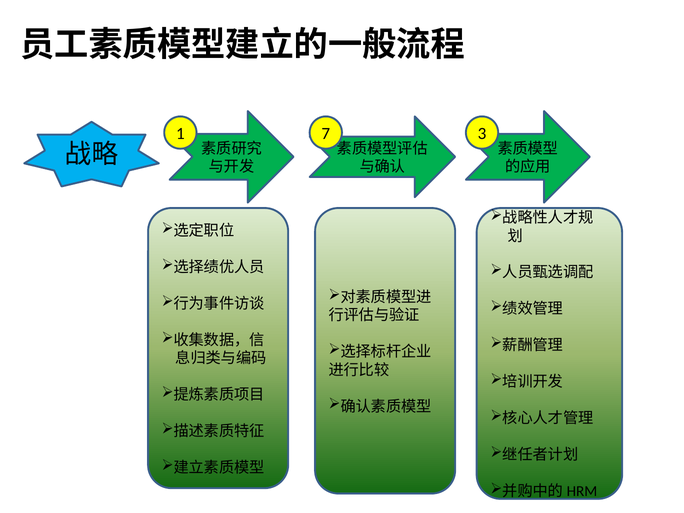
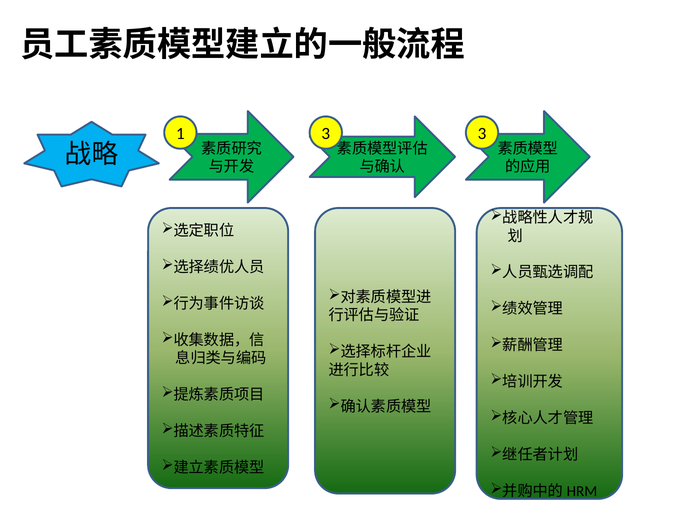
1 7: 7 -> 3 (326, 134)
